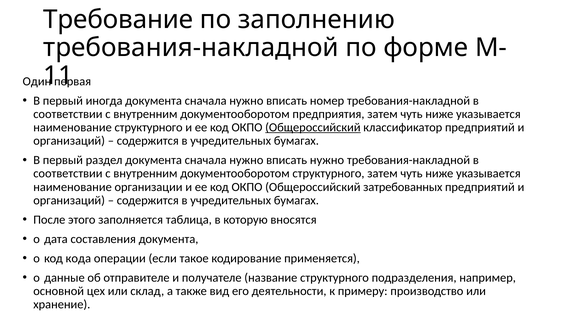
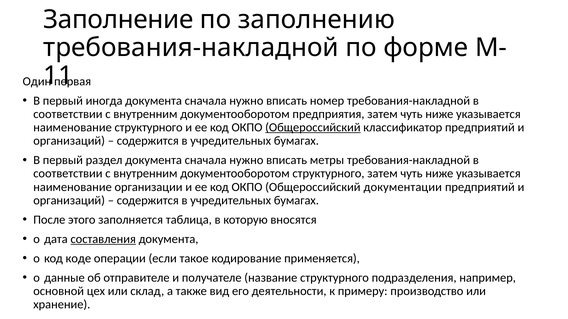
Требование: Требование -> Заполнение (118, 20)
вписать нужно: нужно -> метры (327, 160)
затребованных: затребованных -> документации (403, 187)
составления underline: none -> present (103, 239)
кода: кода -> коде (78, 259)
